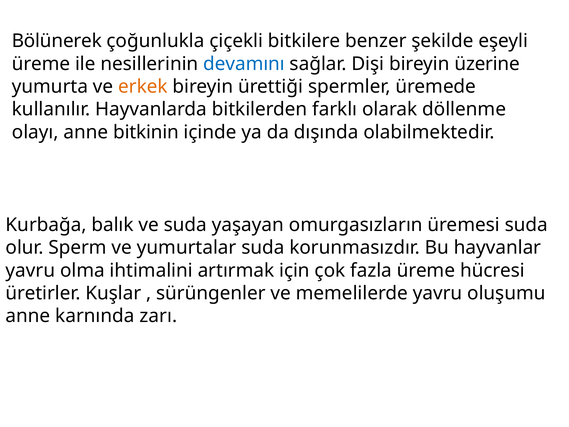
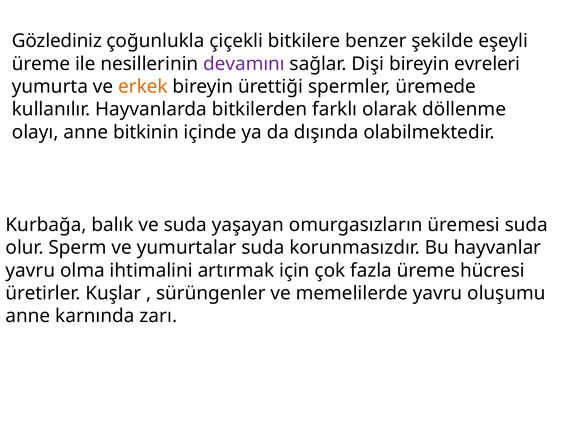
Bölünerek: Bölünerek -> Gözlediniz (57, 41)
devamını colour: blue -> purple (244, 64)
üzerine: üzerine -> evreleri (487, 64)
